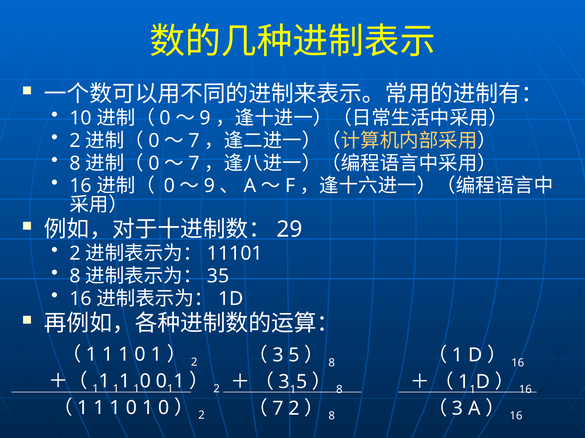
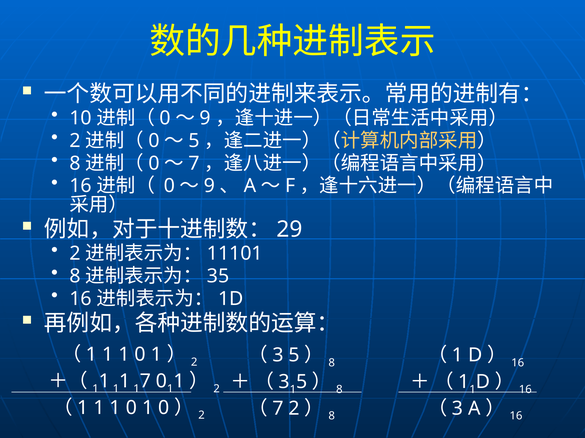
7: 7 -> 5 (194, 141)
0: 0 -> 7 (145, 382)
